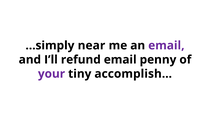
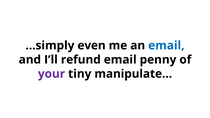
near: near -> even (92, 46)
email colour: purple -> blue (166, 46)
accomplish…: accomplish… -> manipulate… (133, 74)
